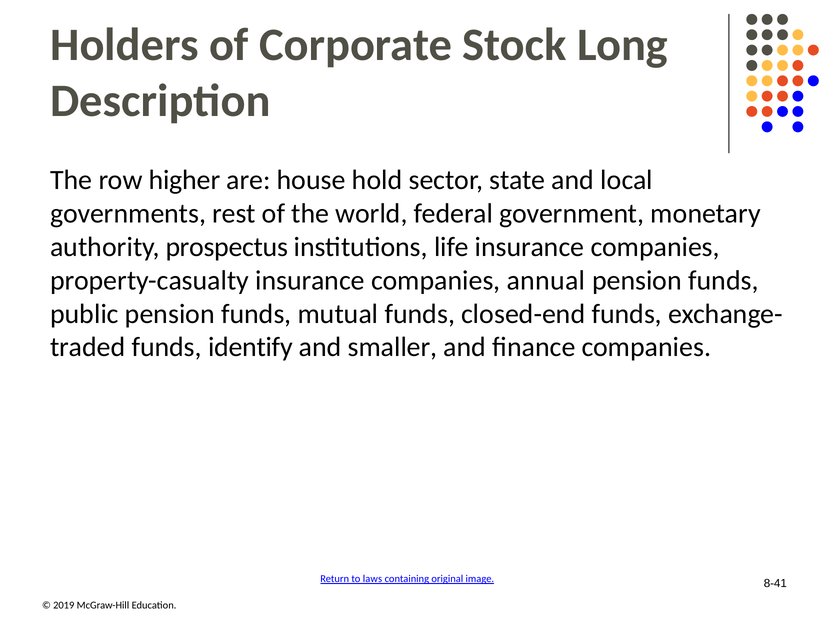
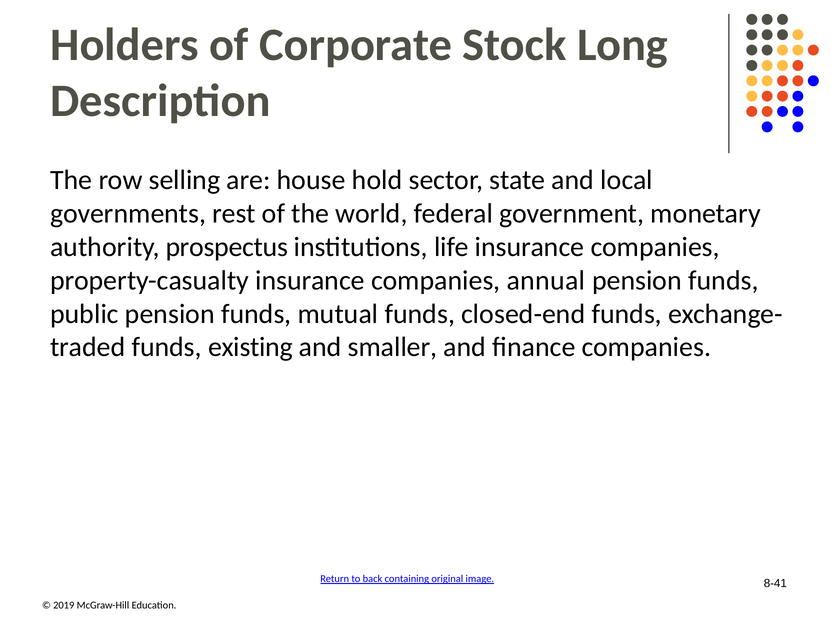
higher: higher -> selling (184, 180)
identify: identify -> existing (250, 348)
laws: laws -> back (373, 580)
